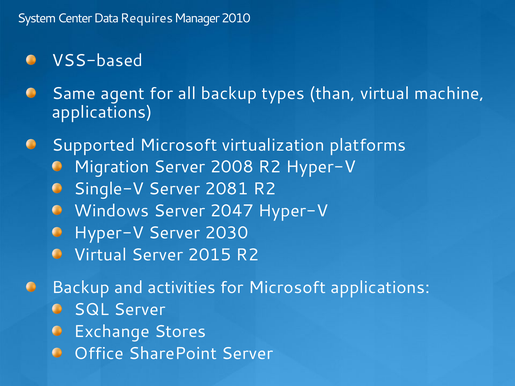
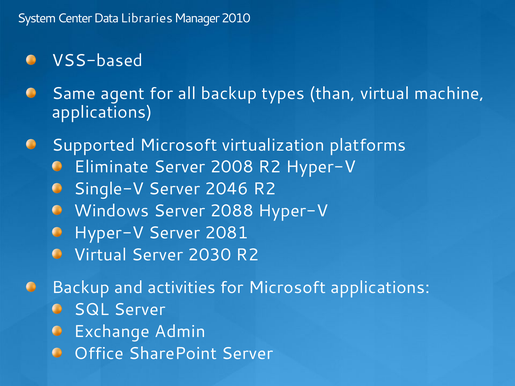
Requires: Requires -> Libraries (147, 18)
Migration: Migration -> Eliminate (111, 167)
2081: 2081 -> 2046 (227, 189)
2047: 2047 -> 2088 (232, 211)
2030: 2030 -> 2081 (227, 233)
2015: 2015 -> 2030 (210, 255)
Stores: Stores -> Admin (180, 332)
